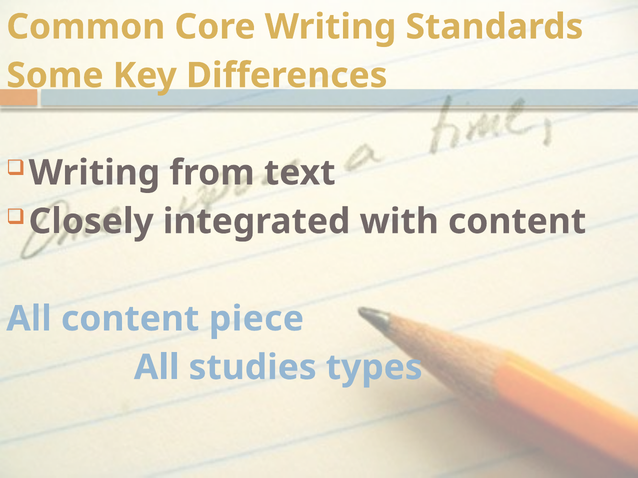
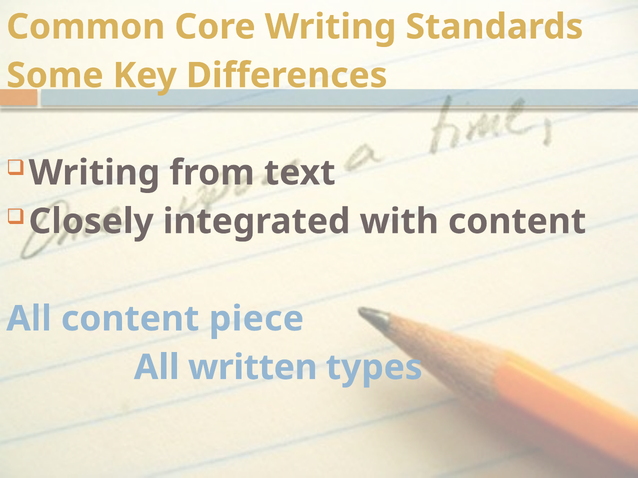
studies: studies -> written (253, 368)
